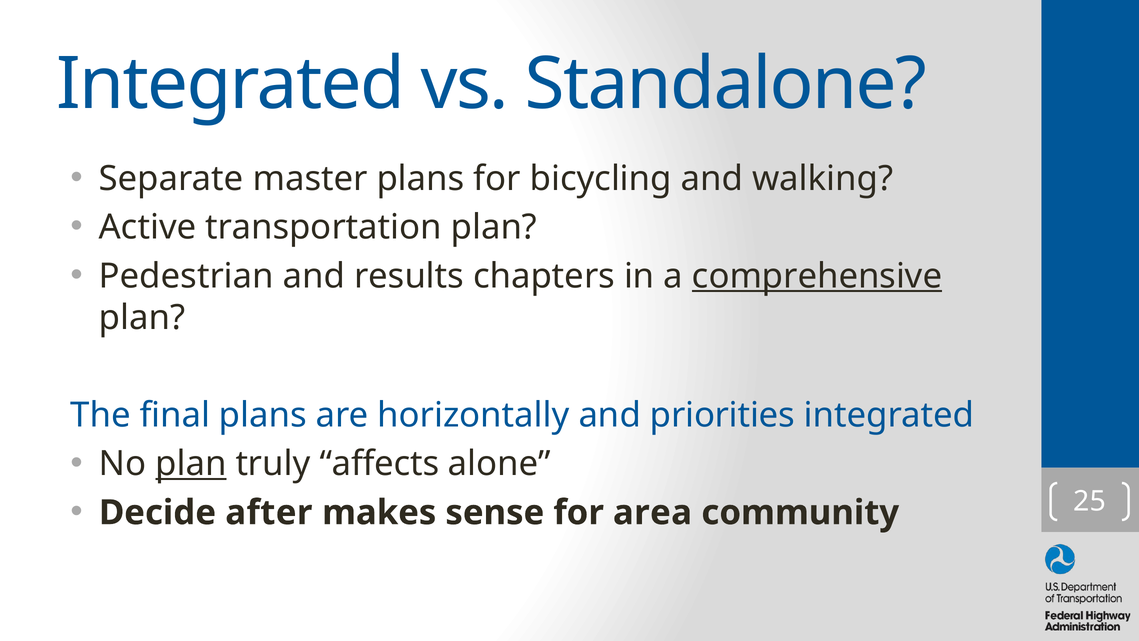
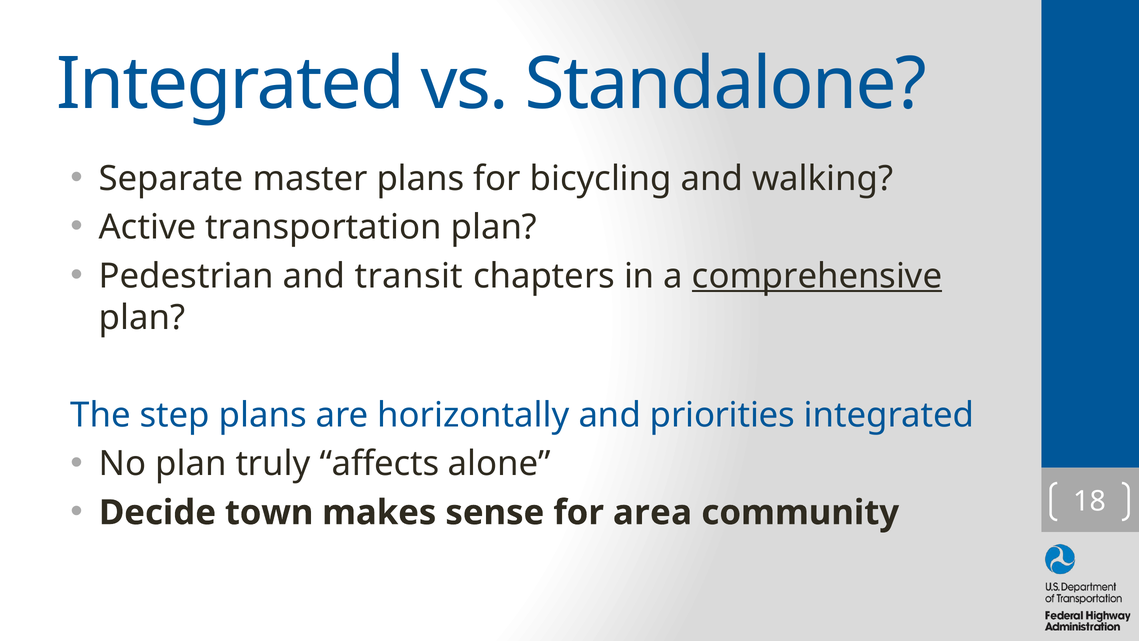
results: results -> transit (409, 276)
final: final -> step (175, 415)
plan underline: present -> none (191, 464)
after: after -> town (269, 512)
25: 25 -> 18 (1090, 501)
